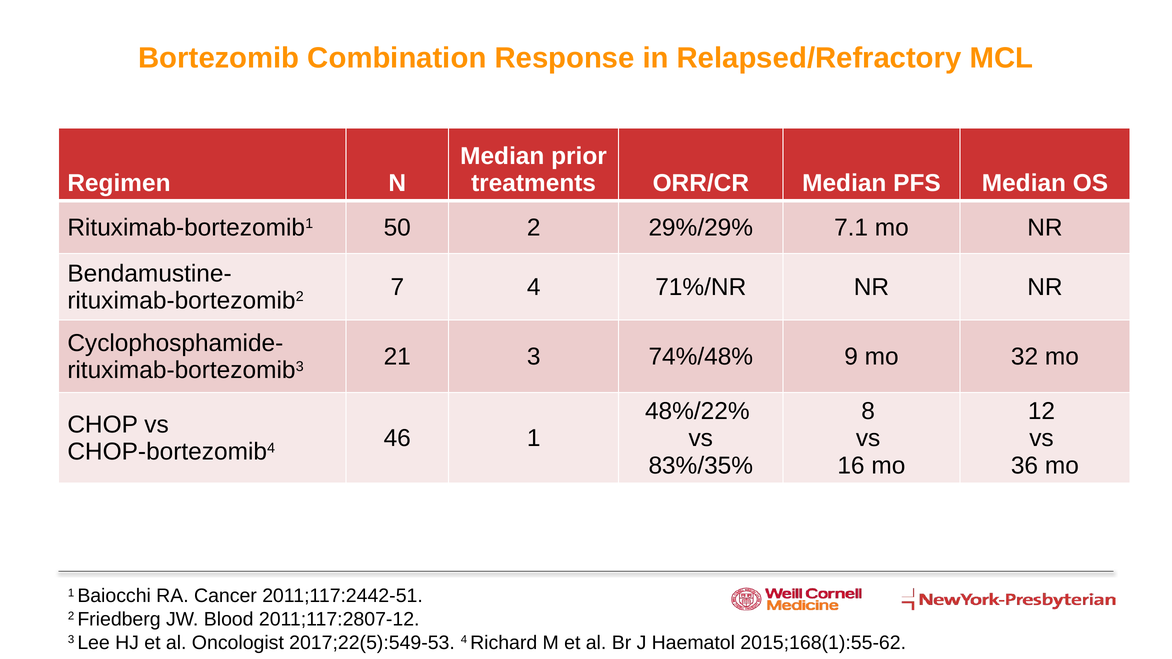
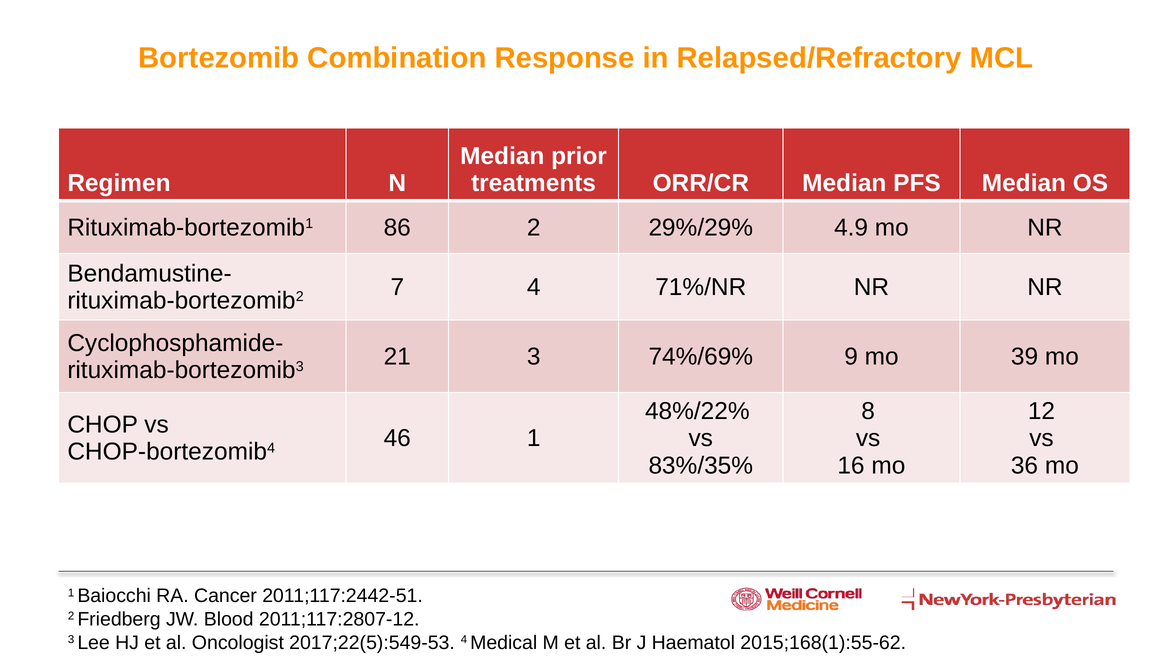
50: 50 -> 86 (397, 228)
7.1: 7.1 -> 4.9 (851, 228)
74%/48%: 74%/48% -> 74%/69% (701, 357)
32: 32 -> 39 (1025, 357)
Richard: Richard -> Medical (504, 643)
